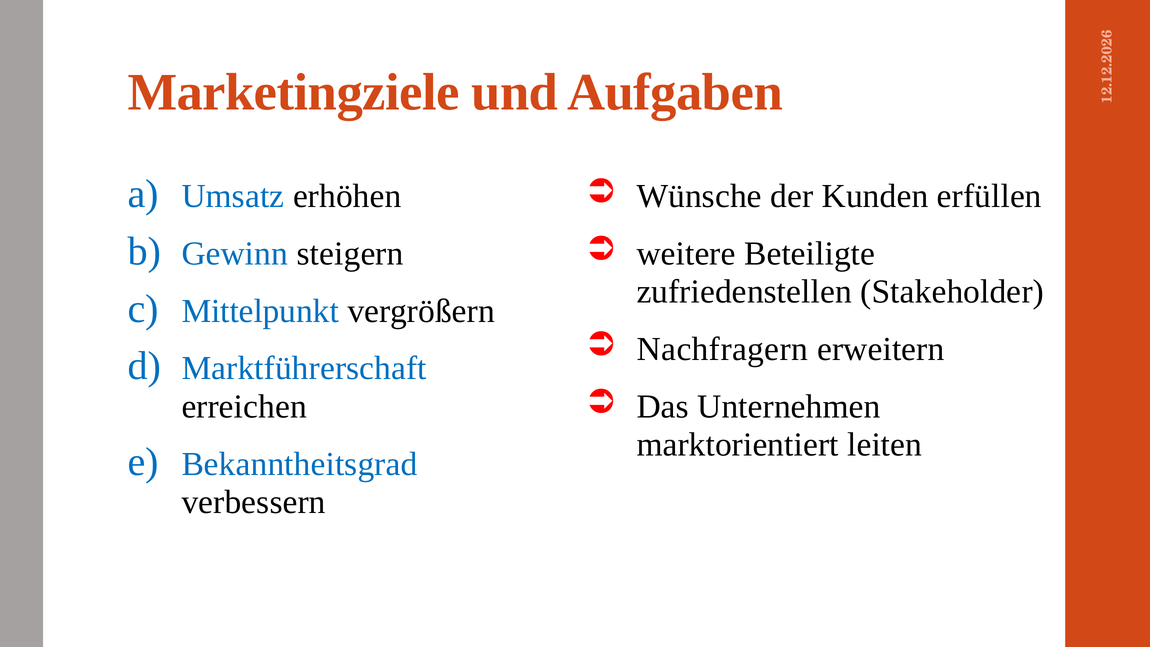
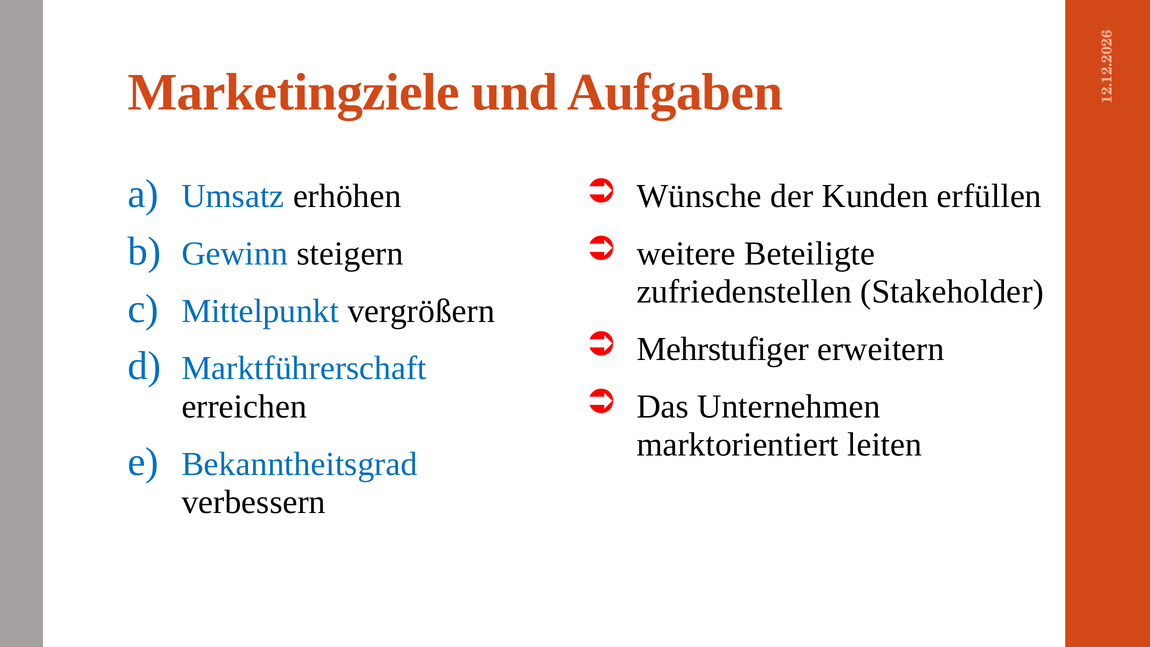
Nachfragern: Nachfragern -> Mehrstufiger (723, 349)
